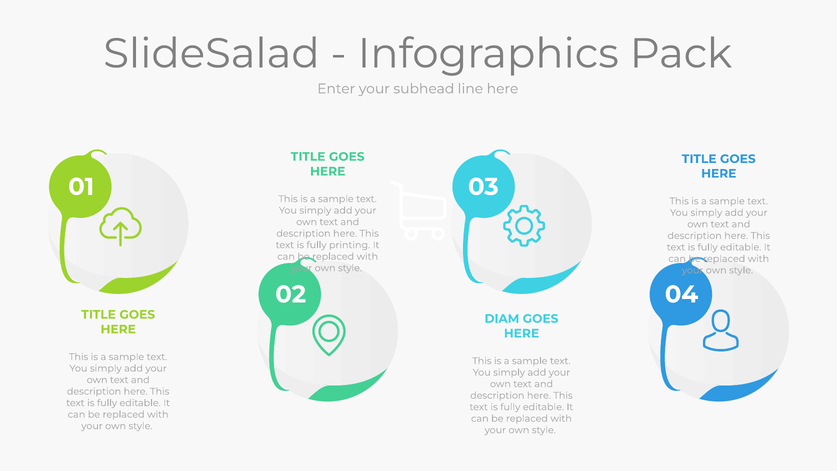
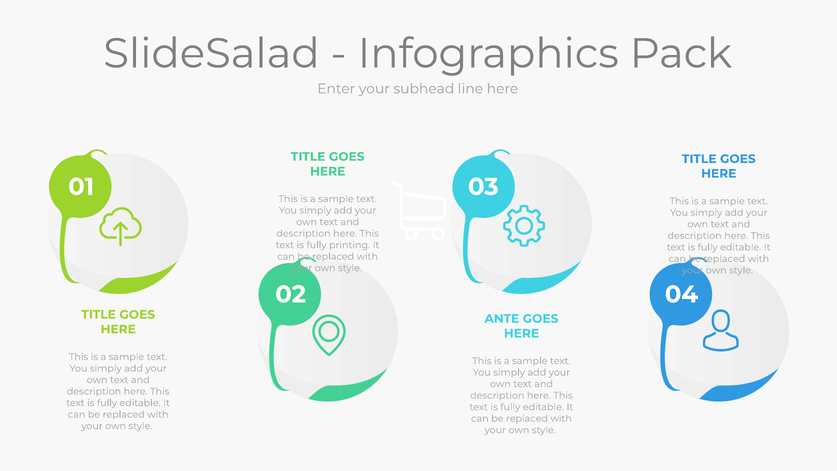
DIAM: DIAM -> ANTE (502, 319)
